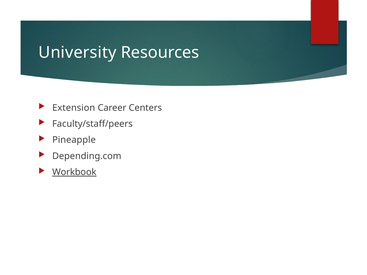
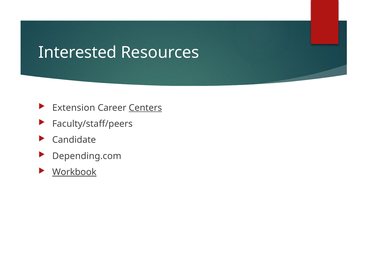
University: University -> Interested (78, 53)
Centers underline: none -> present (145, 108)
Pineapple: Pineapple -> Candidate (74, 140)
